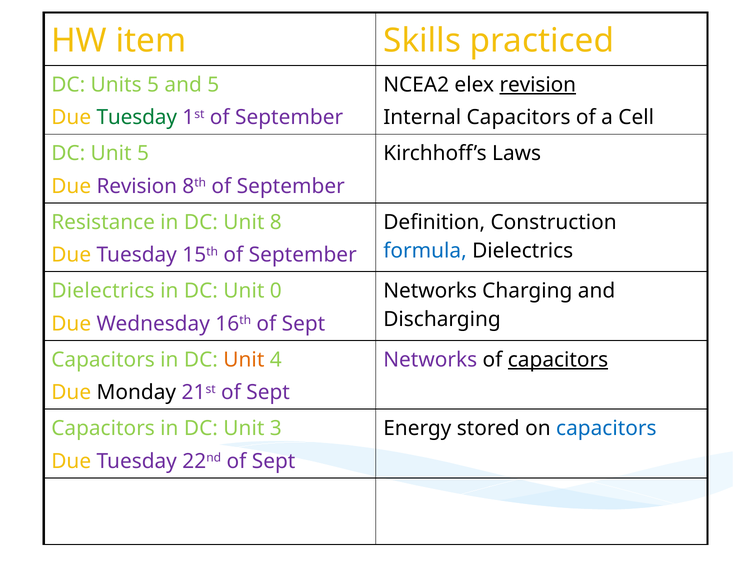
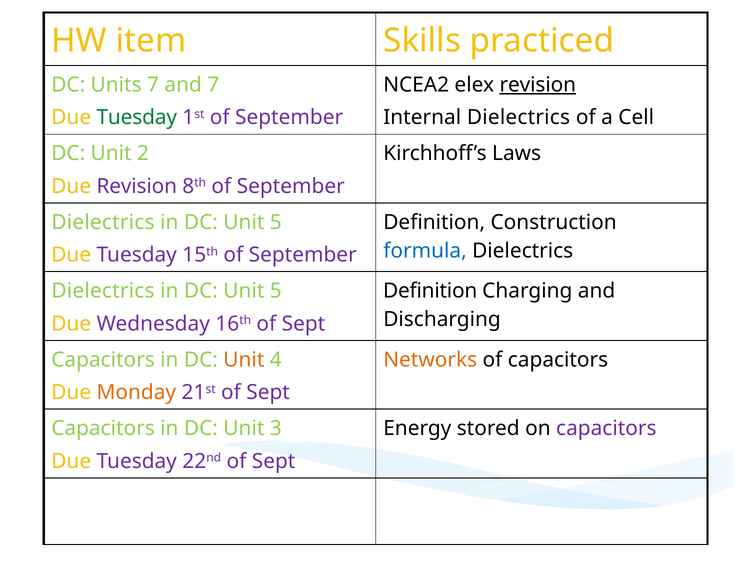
Units 5: 5 -> 7 (153, 85)
and 5: 5 -> 7 (213, 85)
Internal Capacitors: Capacitors -> Dielectrics (518, 117)
Unit 5: 5 -> 2 (143, 153)
Resistance: Resistance -> Dielectrics (103, 222)
8: 8 -> 5 (276, 222)
0: 0 -> 5 (276, 291)
Networks: Networks -> Definition (430, 291)
Networks colour: purple -> orange (430, 359)
capacitors underline: present -> none (558, 359)
Monday colour: black -> orange (136, 392)
capacitors colour: blue -> purple (606, 428)
